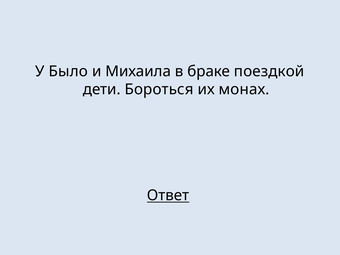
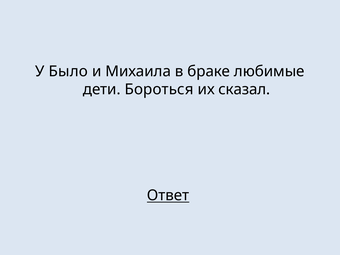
поездкой: поездкой -> любимые (269, 71)
монах: монах -> сказал (244, 89)
